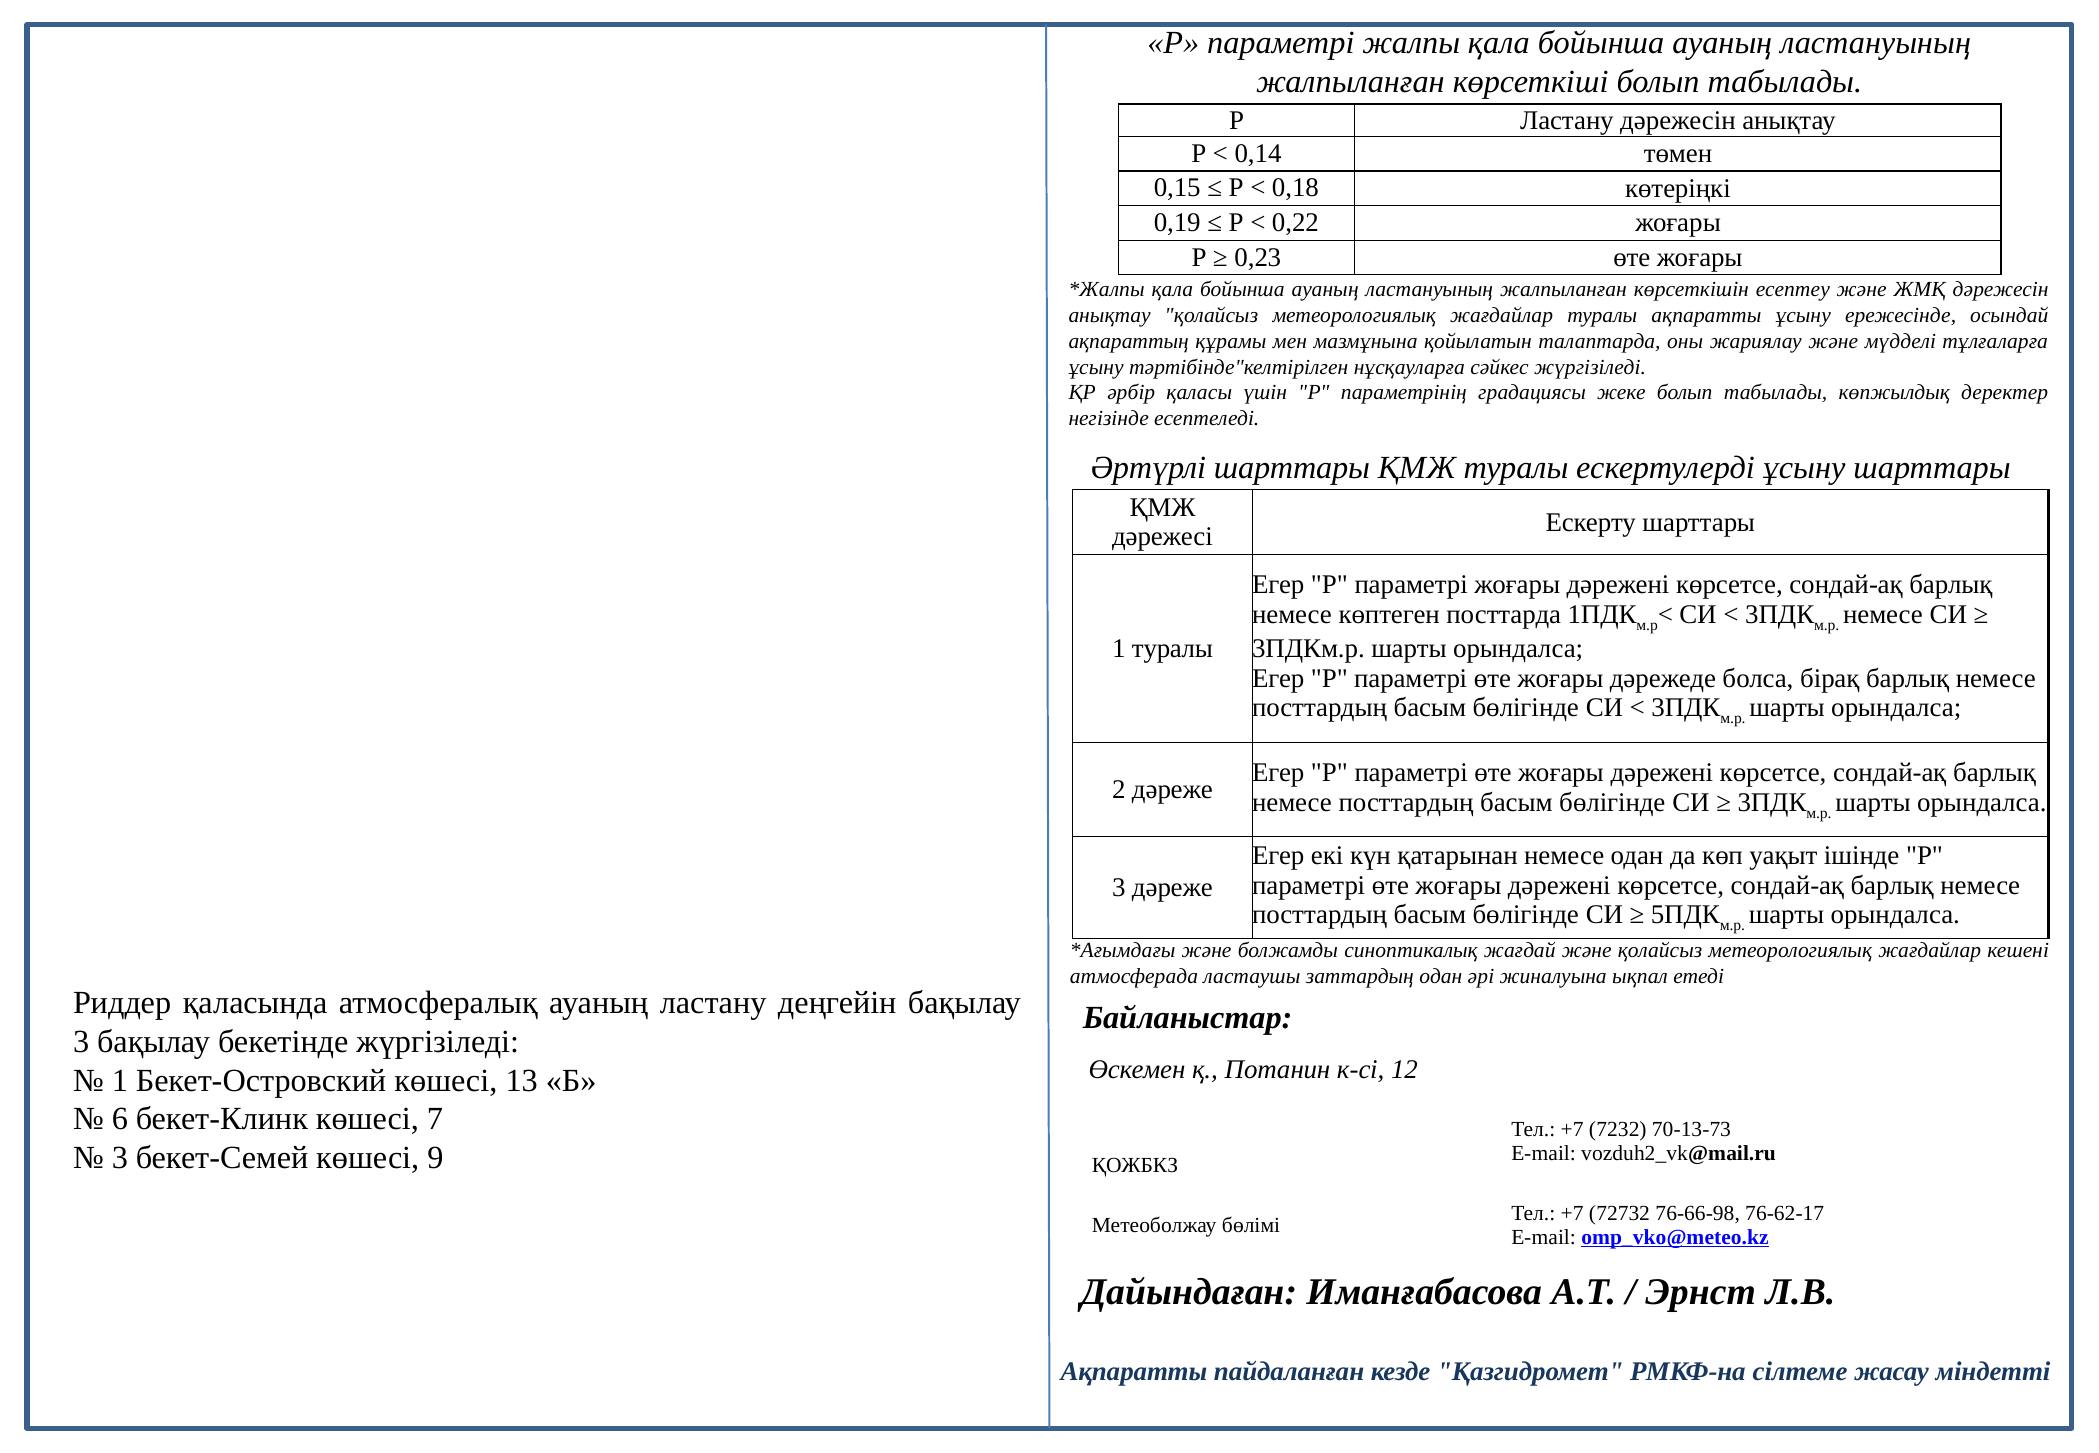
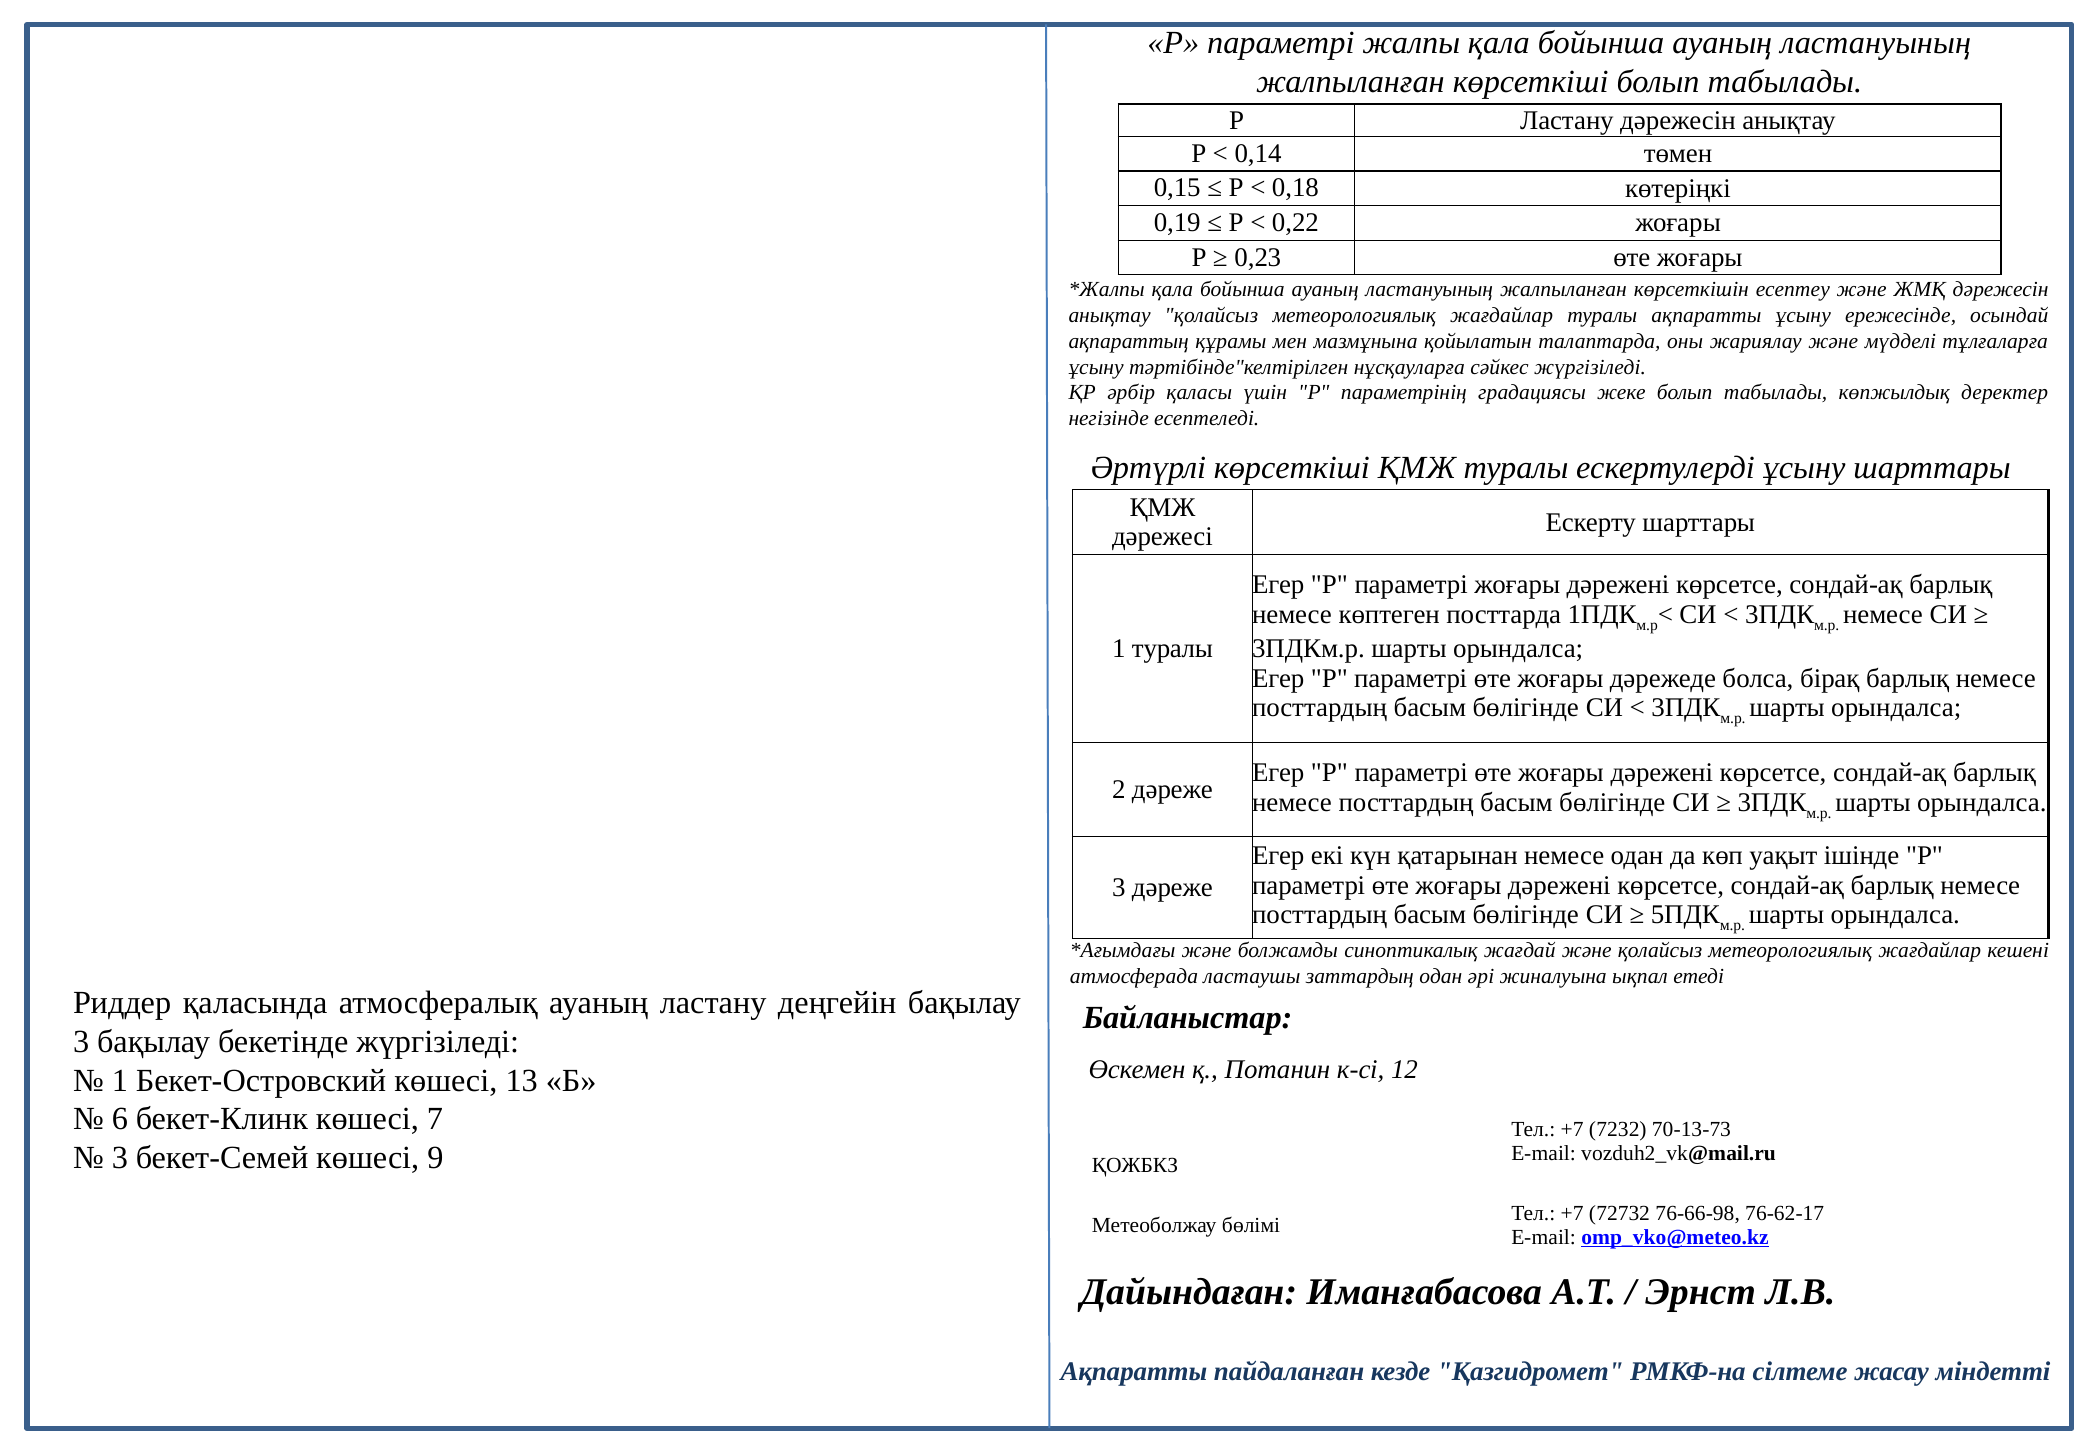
Әртүрлі шарттары: шарттары -> көрсеткіші (1292, 468)
